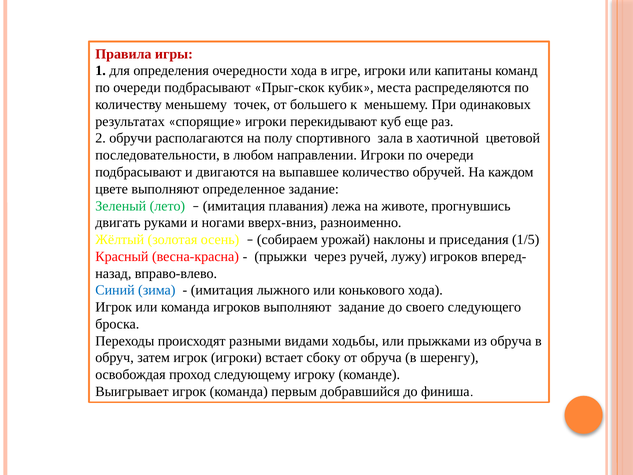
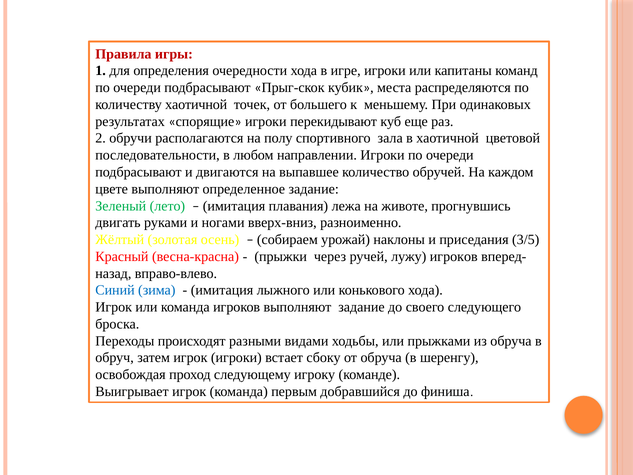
количеству меньшему: меньшему -> хаотичной (196, 105)
1/5: 1/5 -> 3/5 (526, 240)
